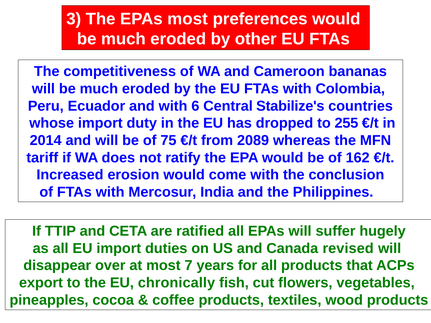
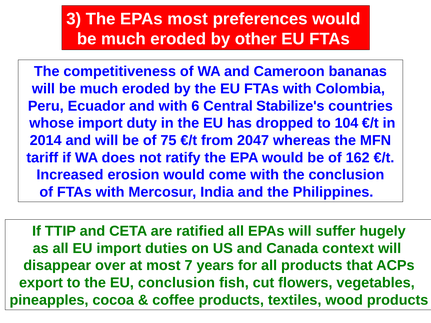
255: 255 -> 104 (346, 123)
2089: 2089 -> 2047 (253, 140)
revised: revised -> context (348, 249)
EU chronically: chronically -> conclusion (176, 283)
